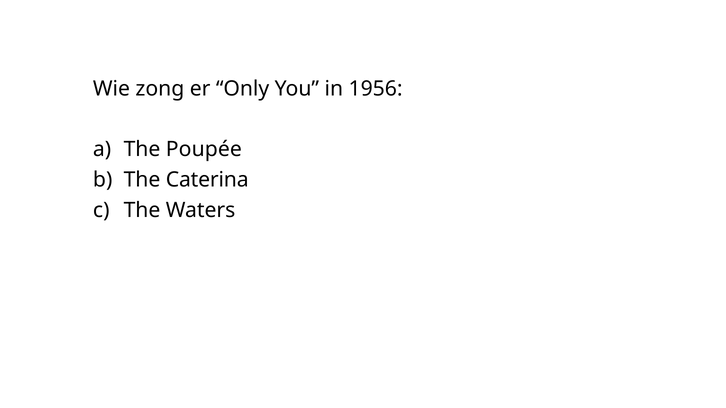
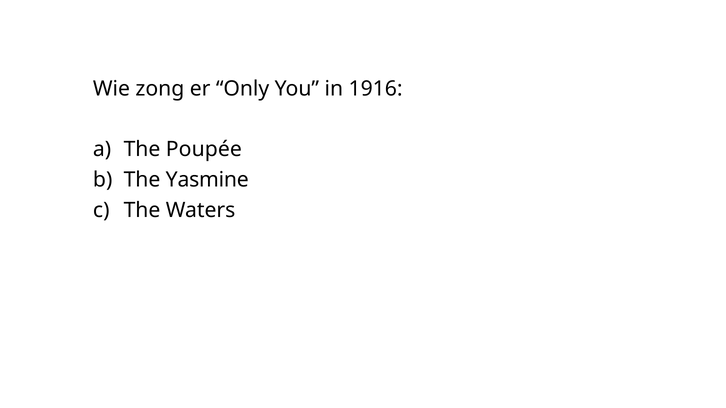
1956: 1956 -> 1916 (376, 89)
Caterina: Caterina -> Yasmine (207, 180)
